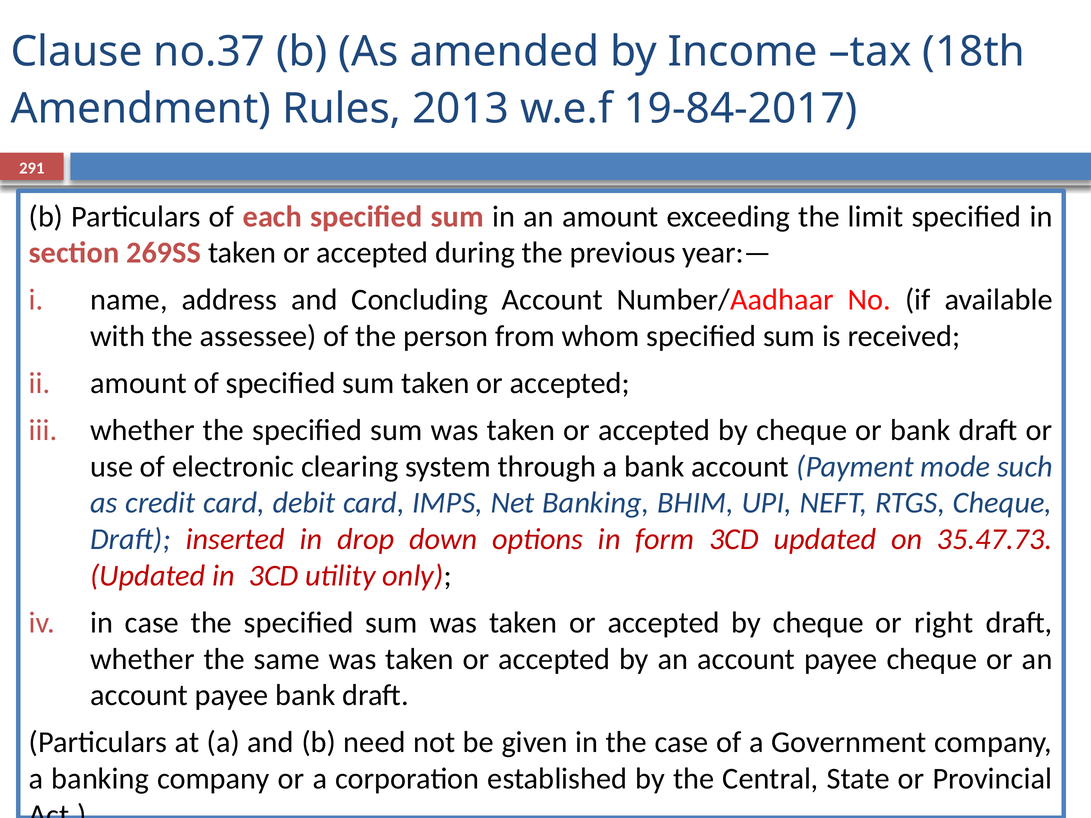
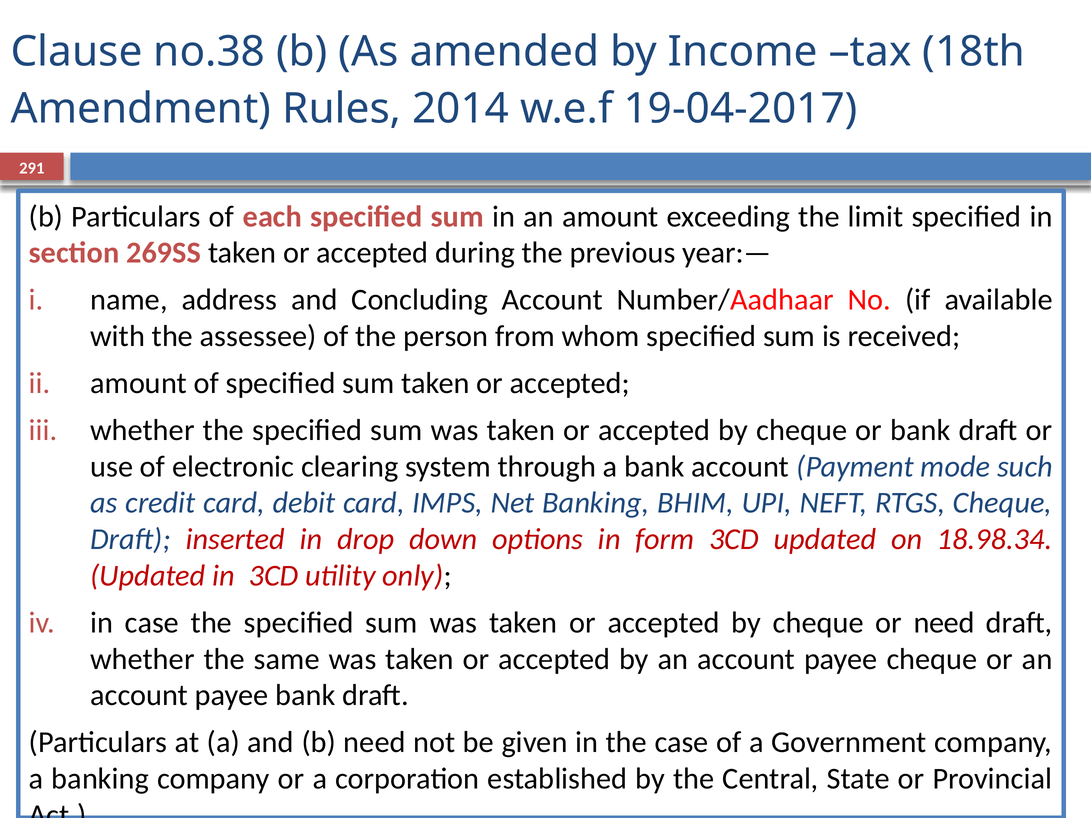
no.37: no.37 -> no.38 (209, 52)
2013: 2013 -> 2014 (461, 109)
19-84-2017: 19-84-2017 -> 19-04-2017 (741, 109)
35.47.73: 35.47.73 -> 18.98.34 (995, 539)
or right: right -> need (944, 623)
